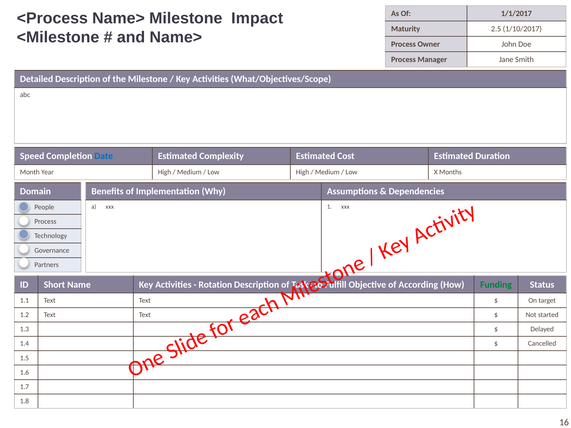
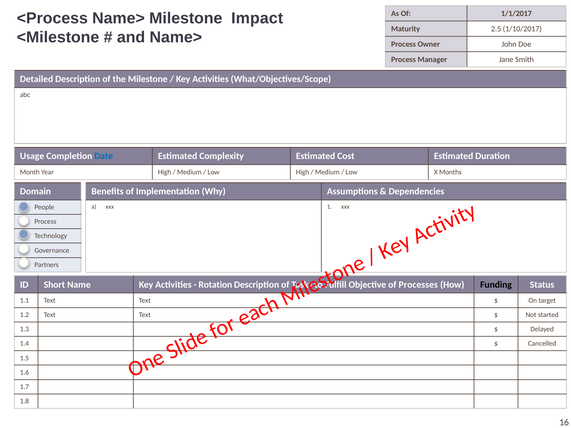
Speed: Speed -> Usage (32, 156)
According: According -> Processes (418, 285)
Funding colour: green -> black (496, 285)
